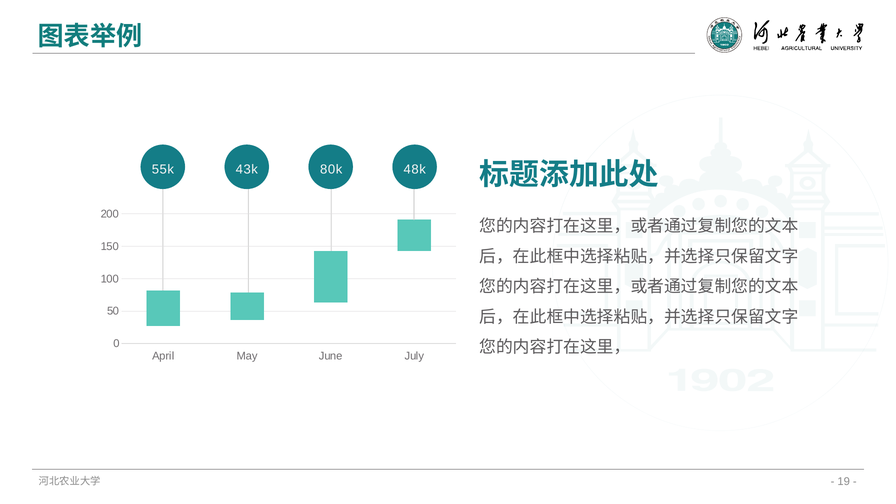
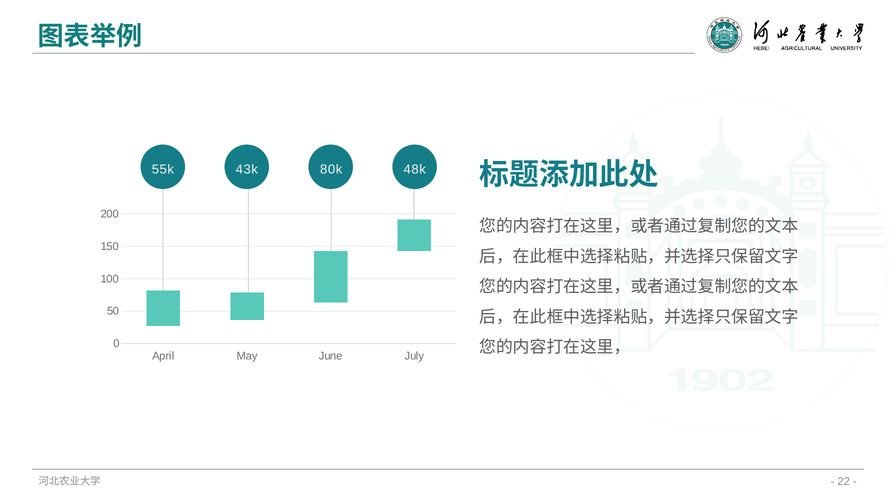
19: 19 -> 22 (844, 481)
